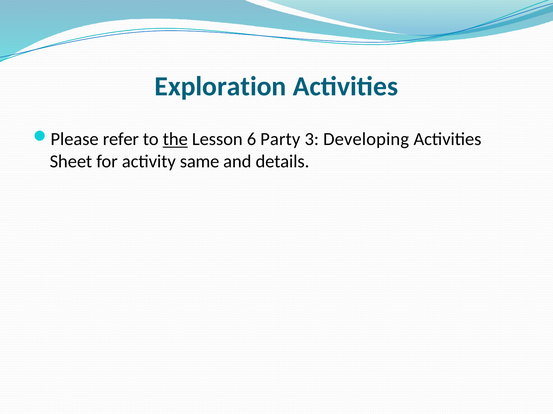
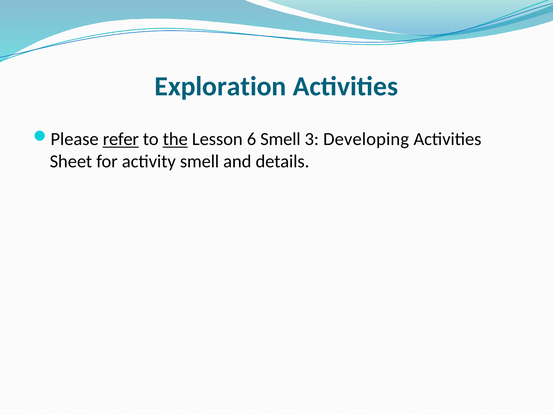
refer underline: none -> present (121, 140)
6 Party: Party -> Smell (280, 140)
activity same: same -> smell (200, 162)
